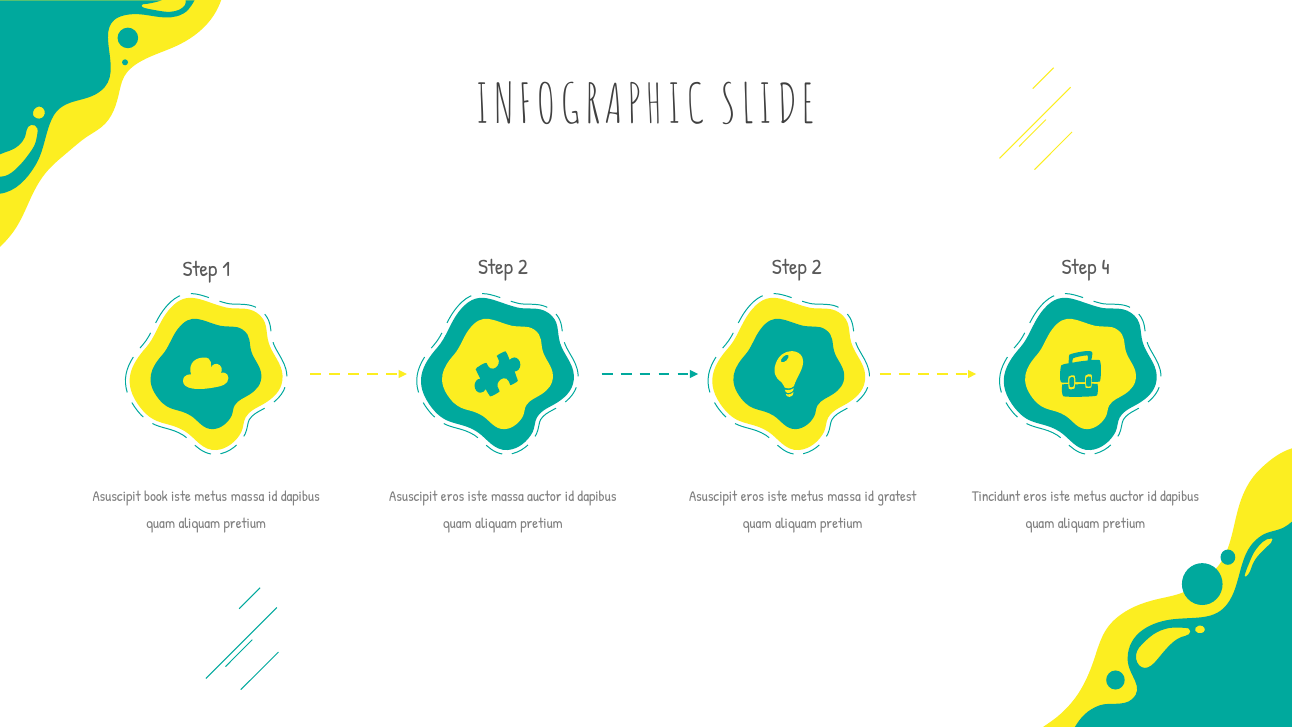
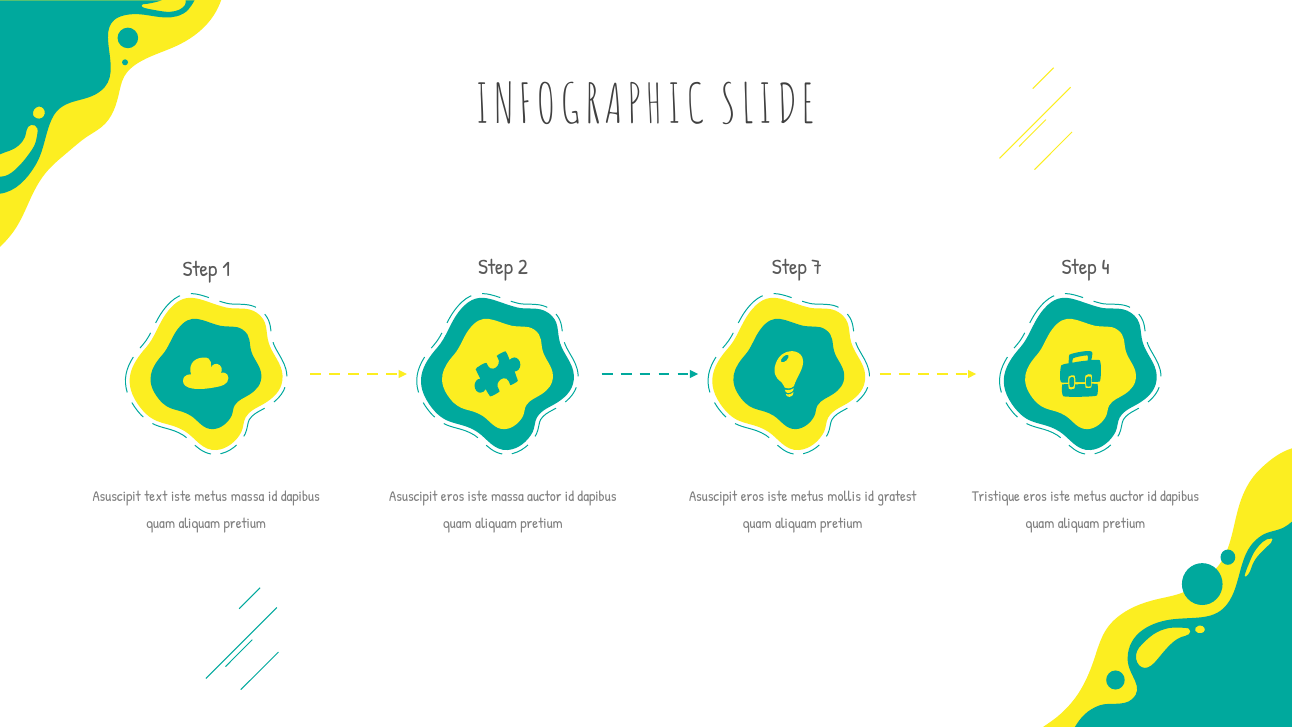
2: 2 -> 7 (817, 267)
book: book -> text (156, 496)
eros iste metus massa: massa -> mollis (844, 496)
Tincidunt: Tincidunt -> Tristique (996, 496)
